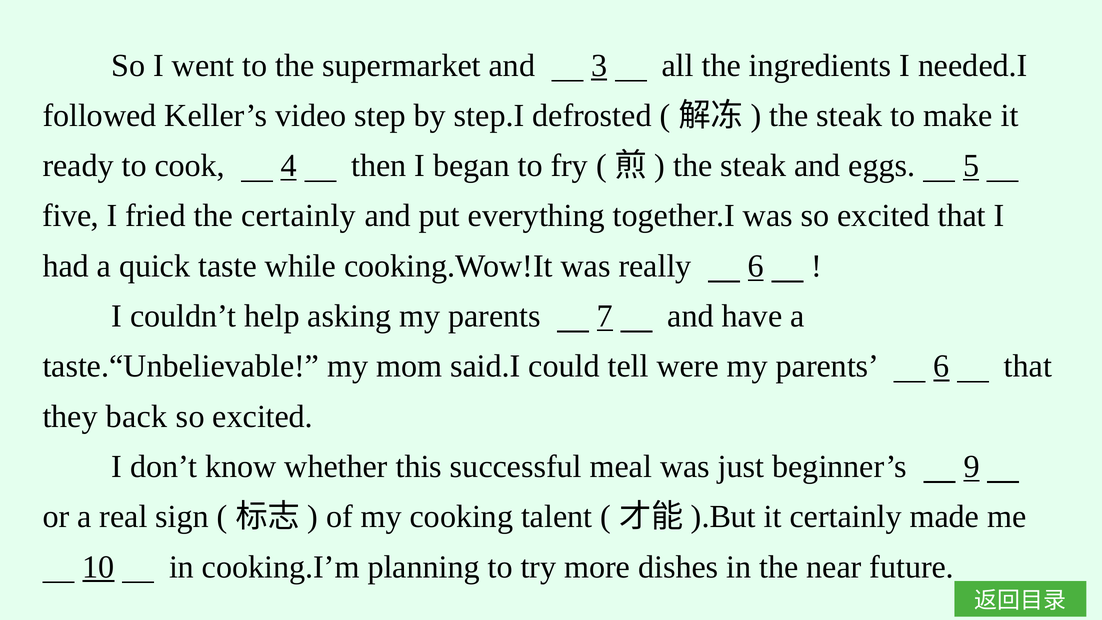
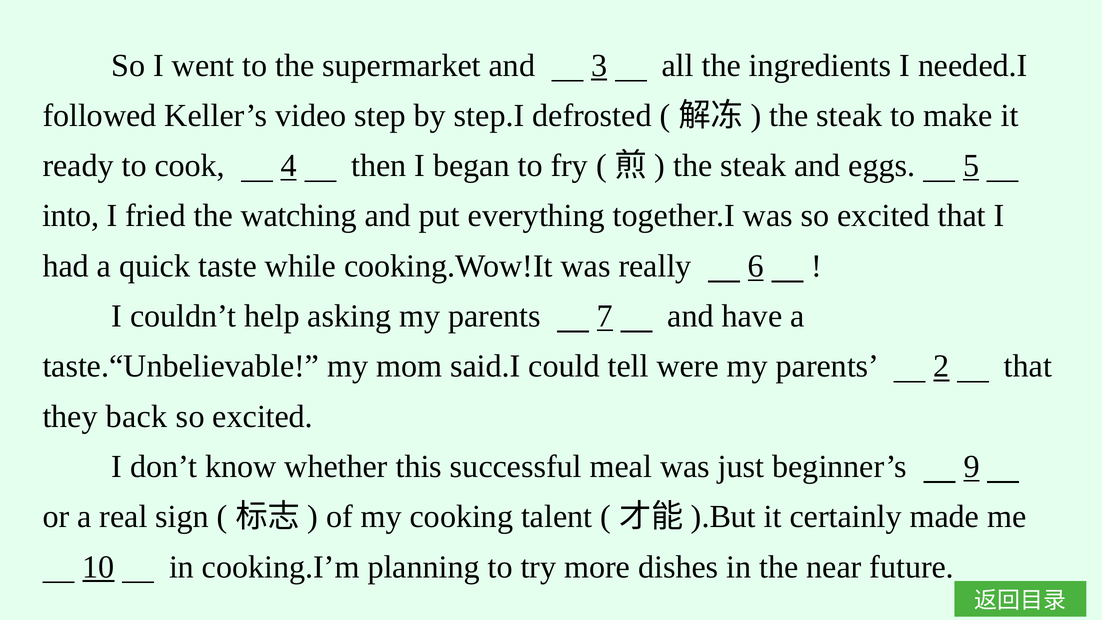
five: five -> into (71, 216)
the certainly: certainly -> watching (299, 216)
parents 6: 6 -> 2 (941, 366)
